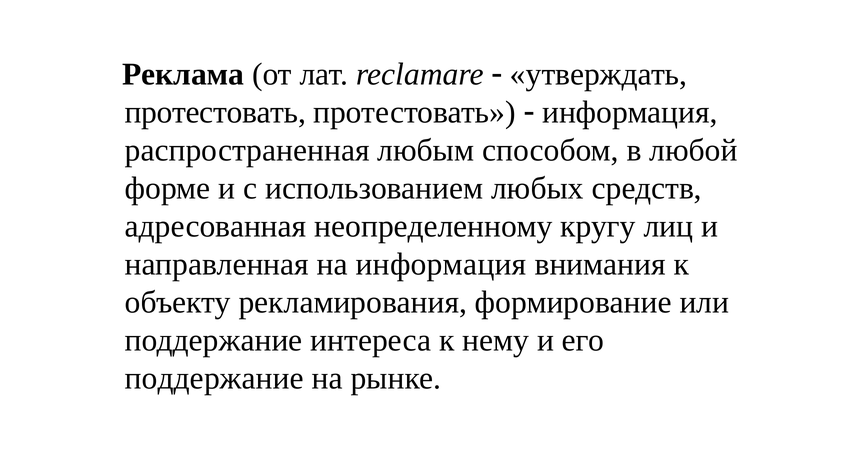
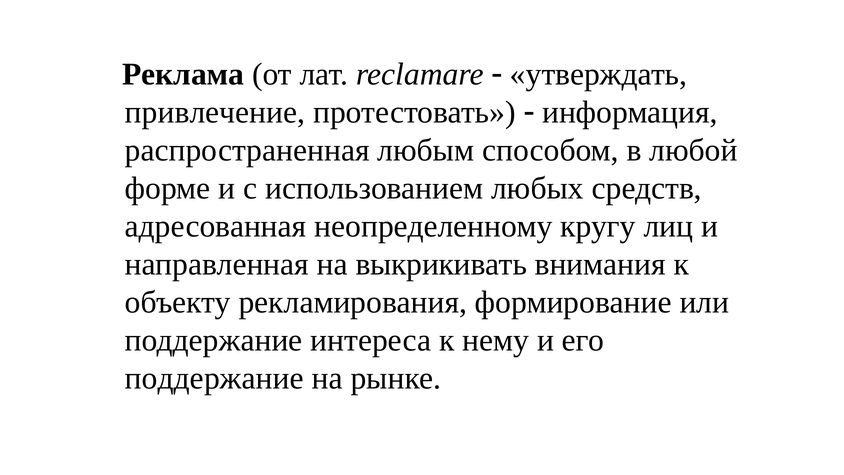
протестовать: протестовать -> привлечение (215, 112)
на информация: информация -> выкрикивать (441, 264)
